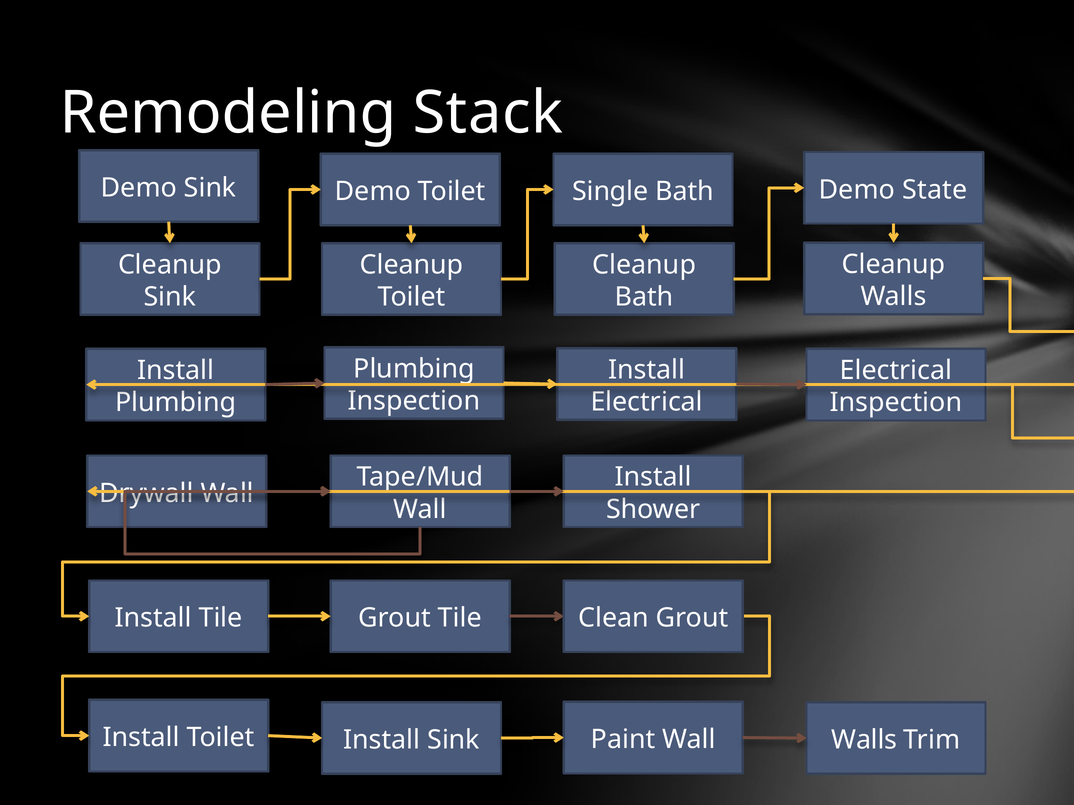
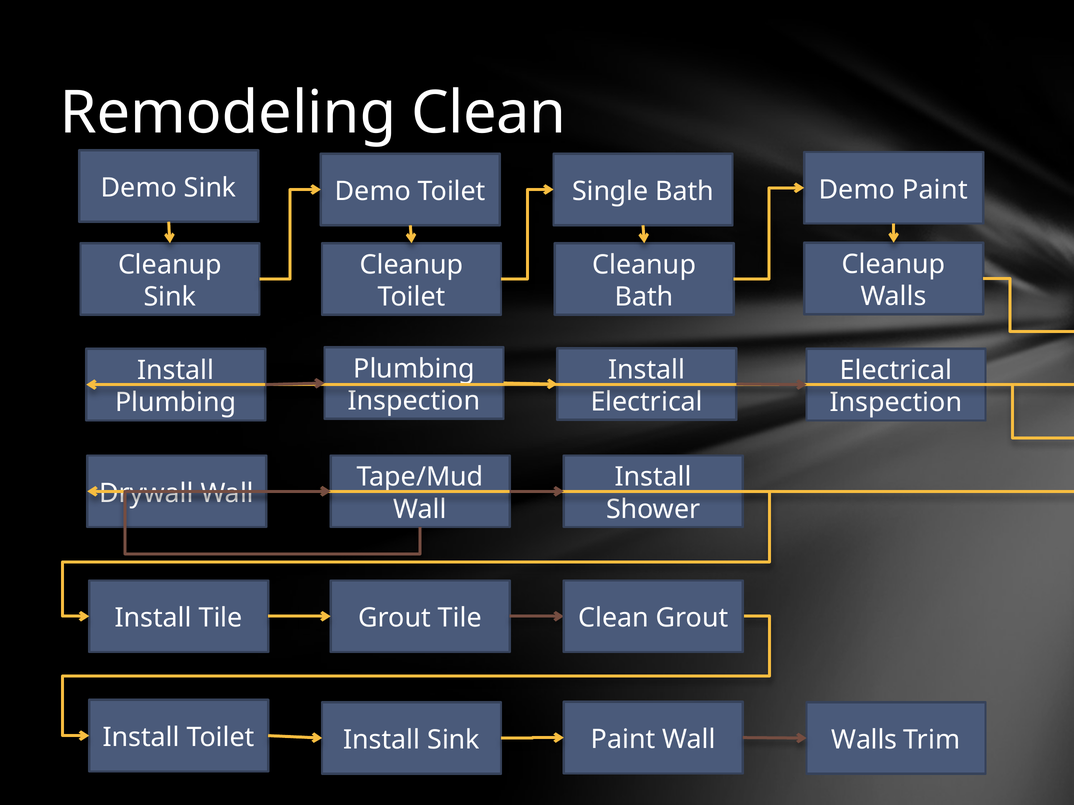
Remodeling Stack: Stack -> Clean (489, 113)
Demo State: State -> Paint (935, 190)
